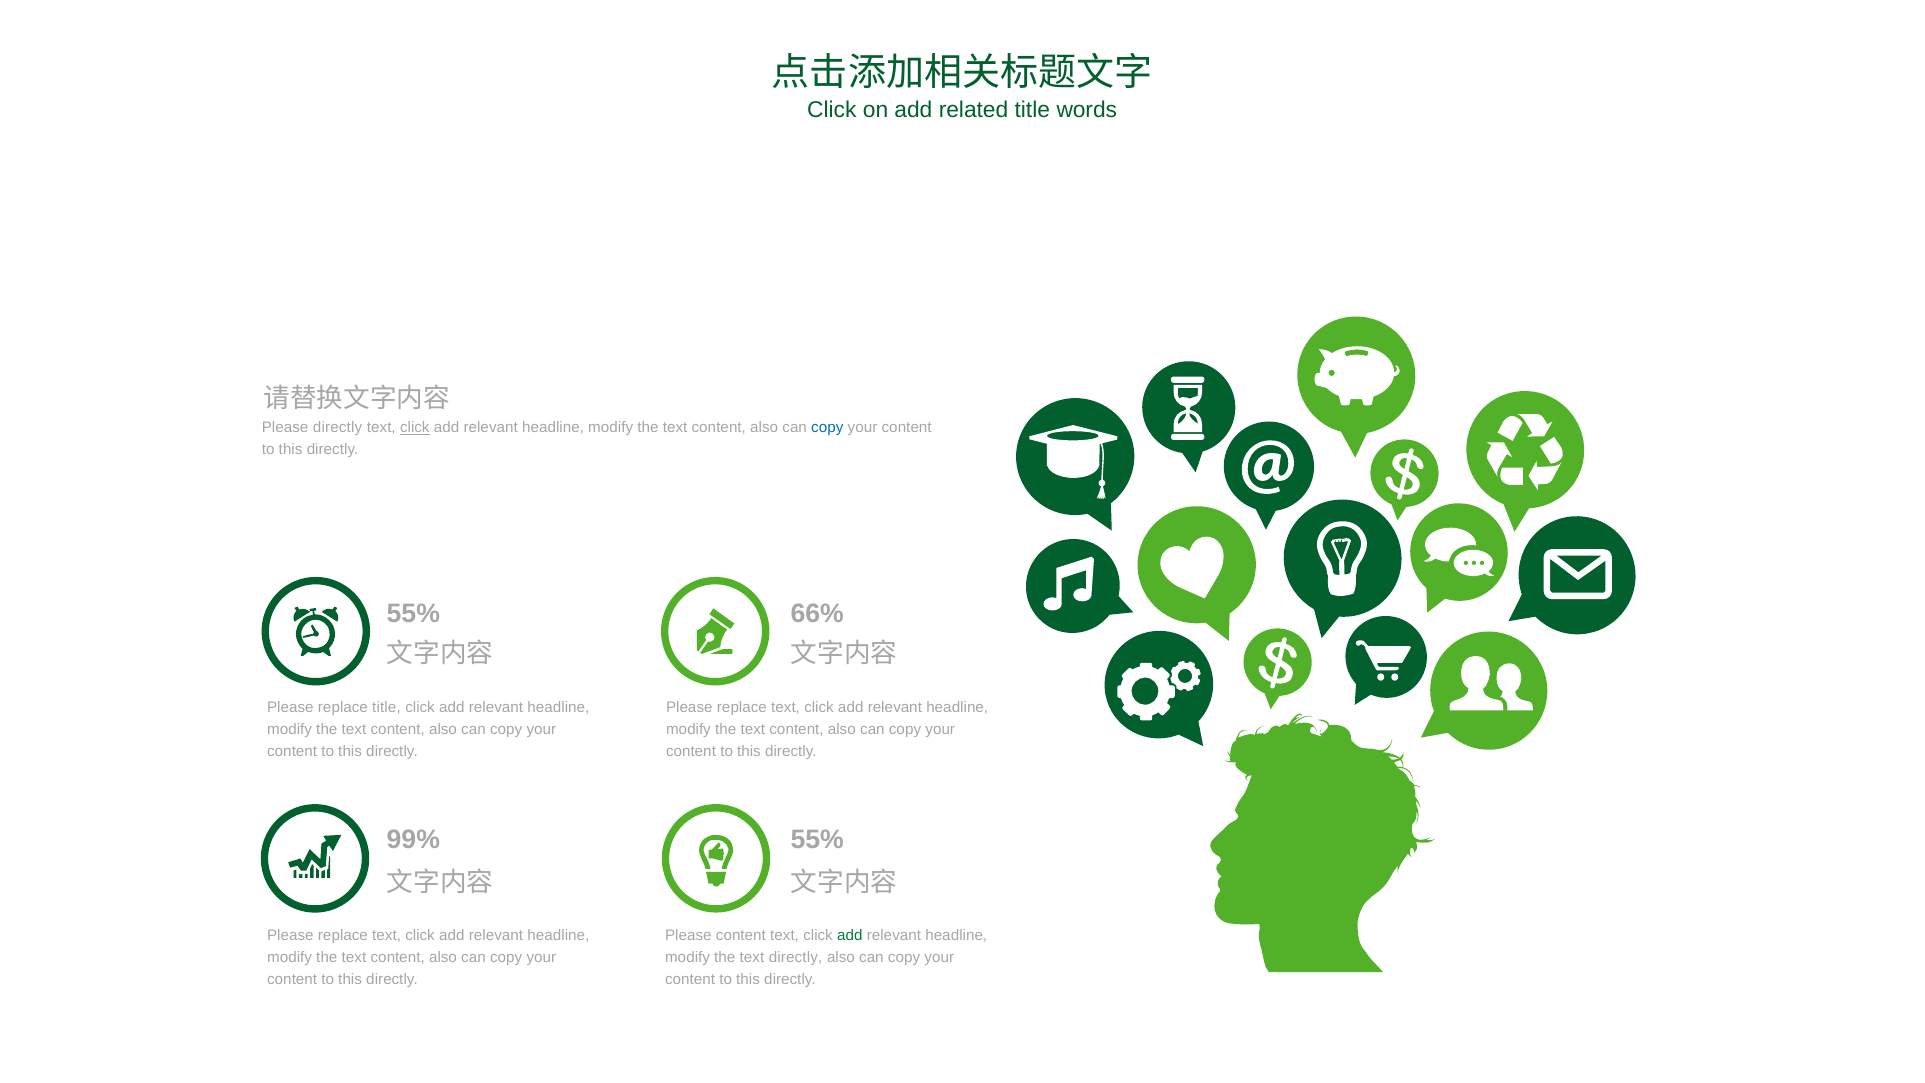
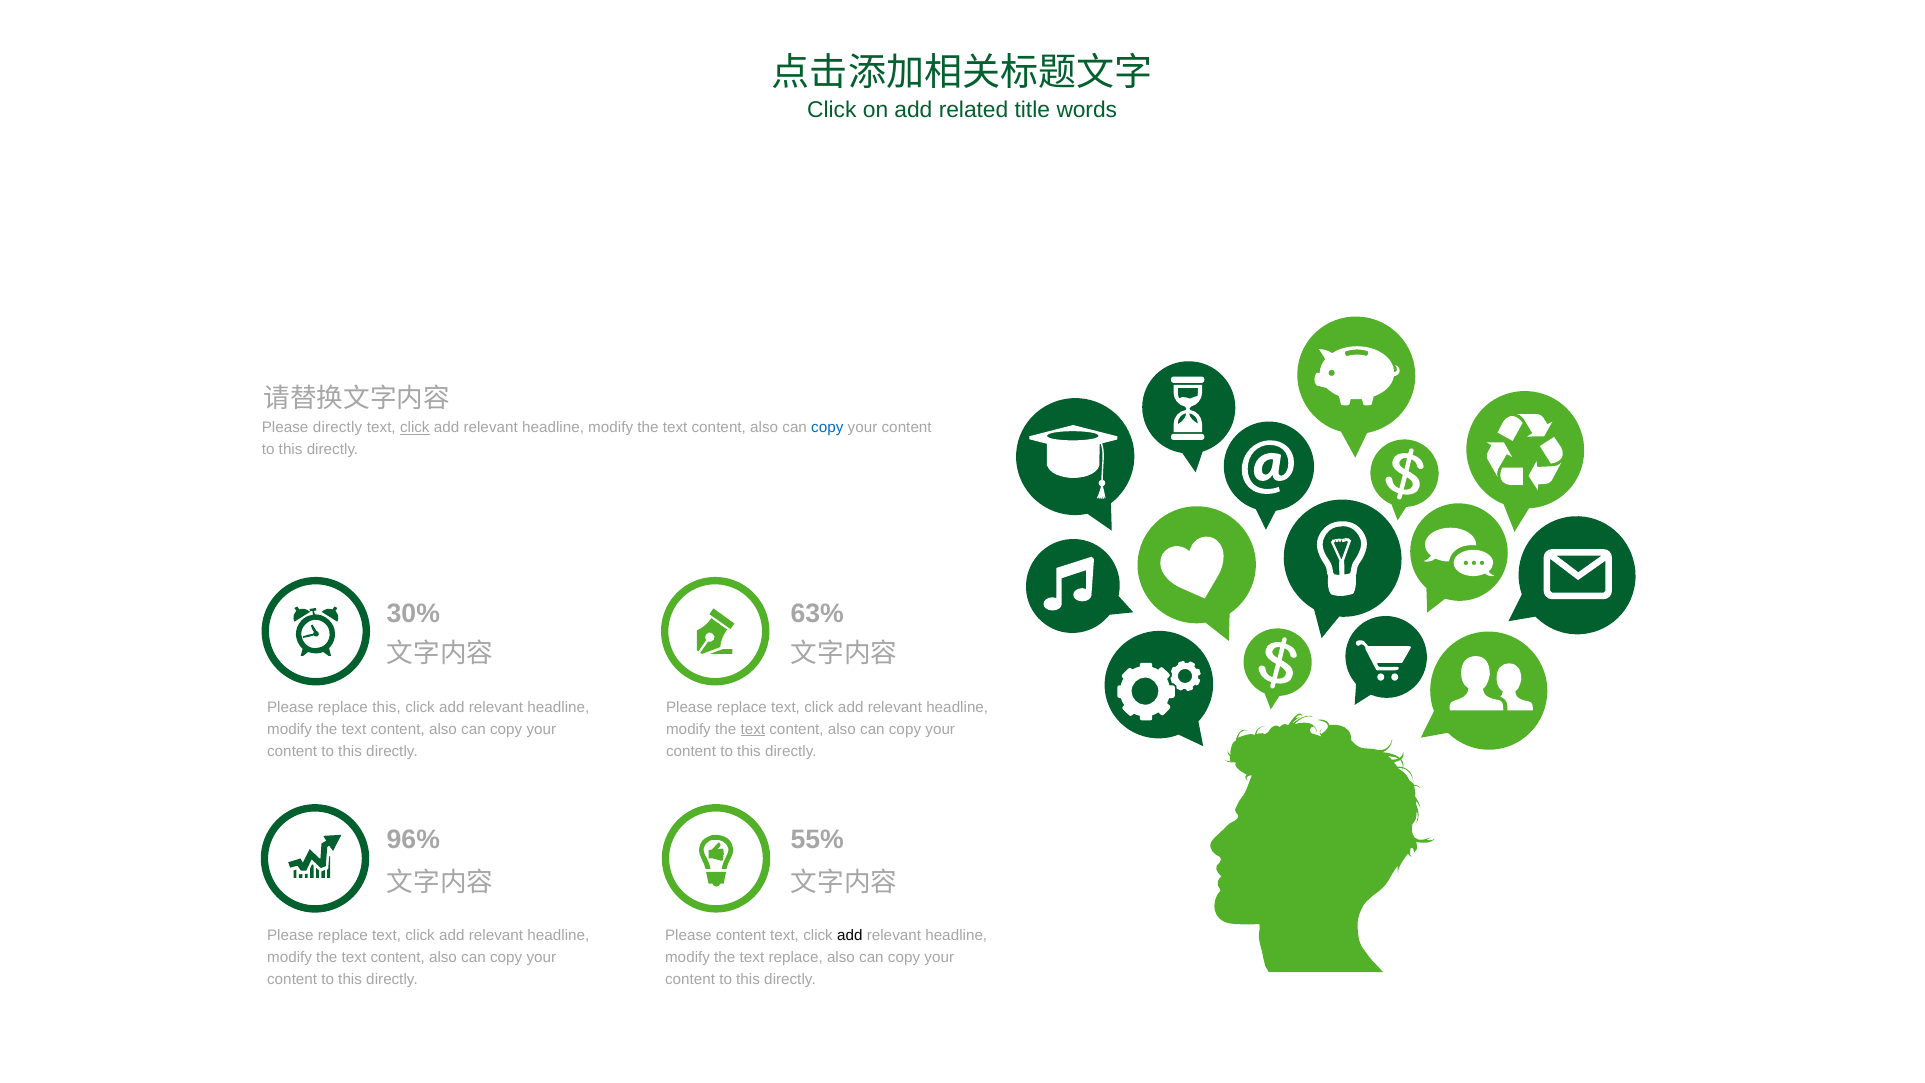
55%: 55% -> 30% (413, 614)
66%: 66% -> 63% (817, 614)
replace title: title -> this (387, 707)
text underline: none -> present (753, 729)
99%: 99% -> 96% (413, 840)
add colour: green -> black (850, 935)
text directly: directly -> replace (796, 957)
